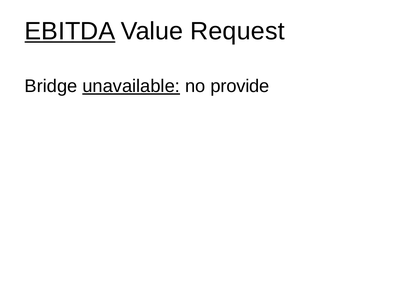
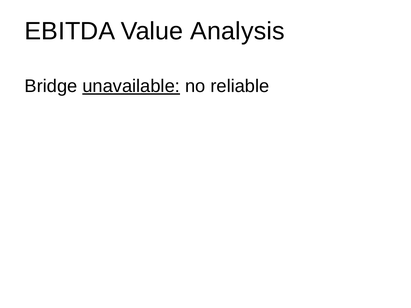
EBITDA underline: present -> none (70, 31)
Request: Request -> Analysis (237, 31)
provide: provide -> reliable (240, 86)
